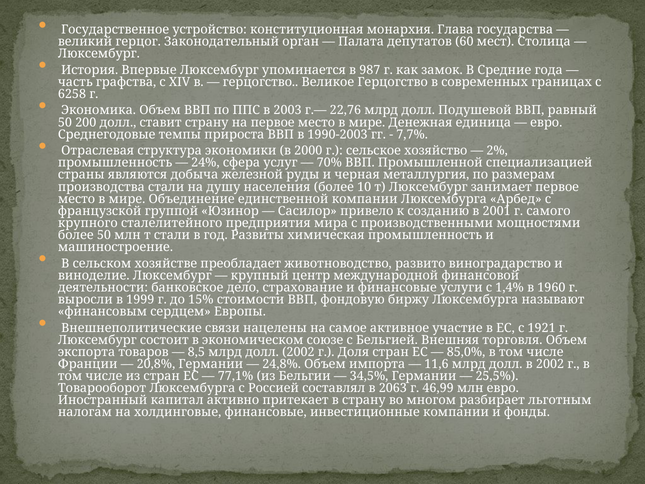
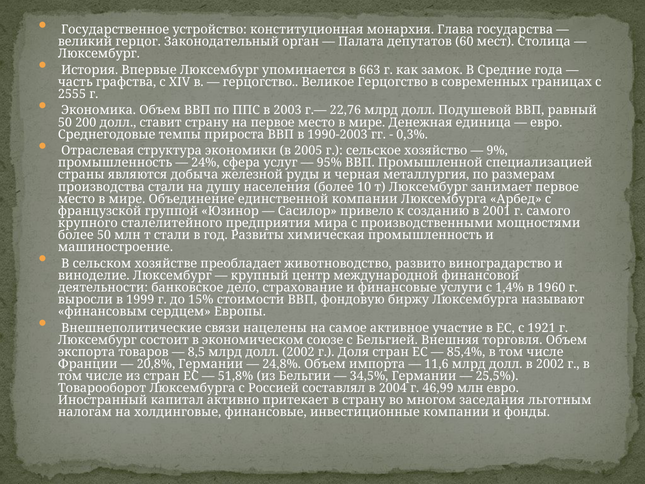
987: 987 -> 663 (370, 70)
6258: 6258 -> 2555 (72, 94)
7,7%: 7,7% -> 0,3% (412, 134)
2000: 2000 -> 2005 (308, 151)
2%: 2% -> 9% (497, 151)
70%: 70% -> 95% (329, 163)
85,0%: 85,0% -> 85,4% (466, 352)
77,1%: 77,1% -> 51,8% (236, 376)
2063: 2063 -> 2004 (393, 388)
разбирает: разбирает -> заседания (492, 400)
